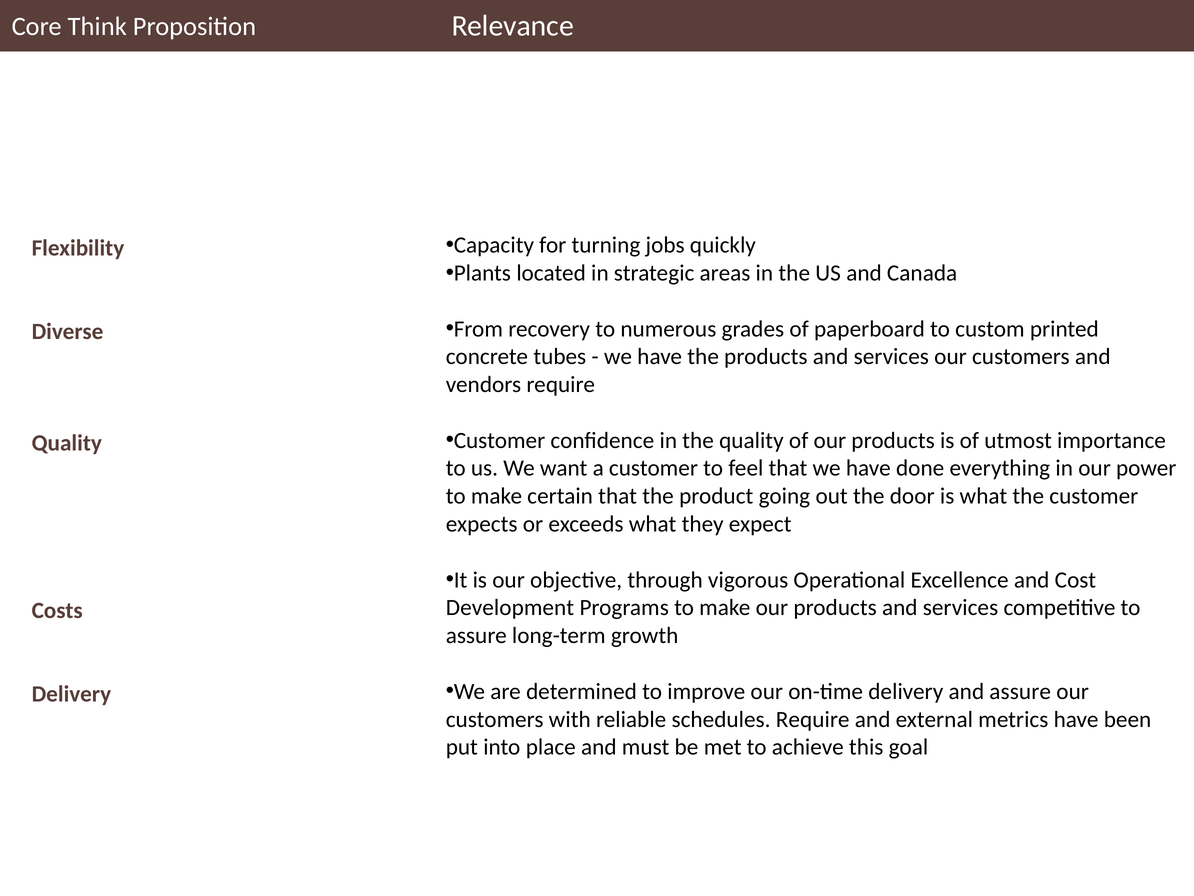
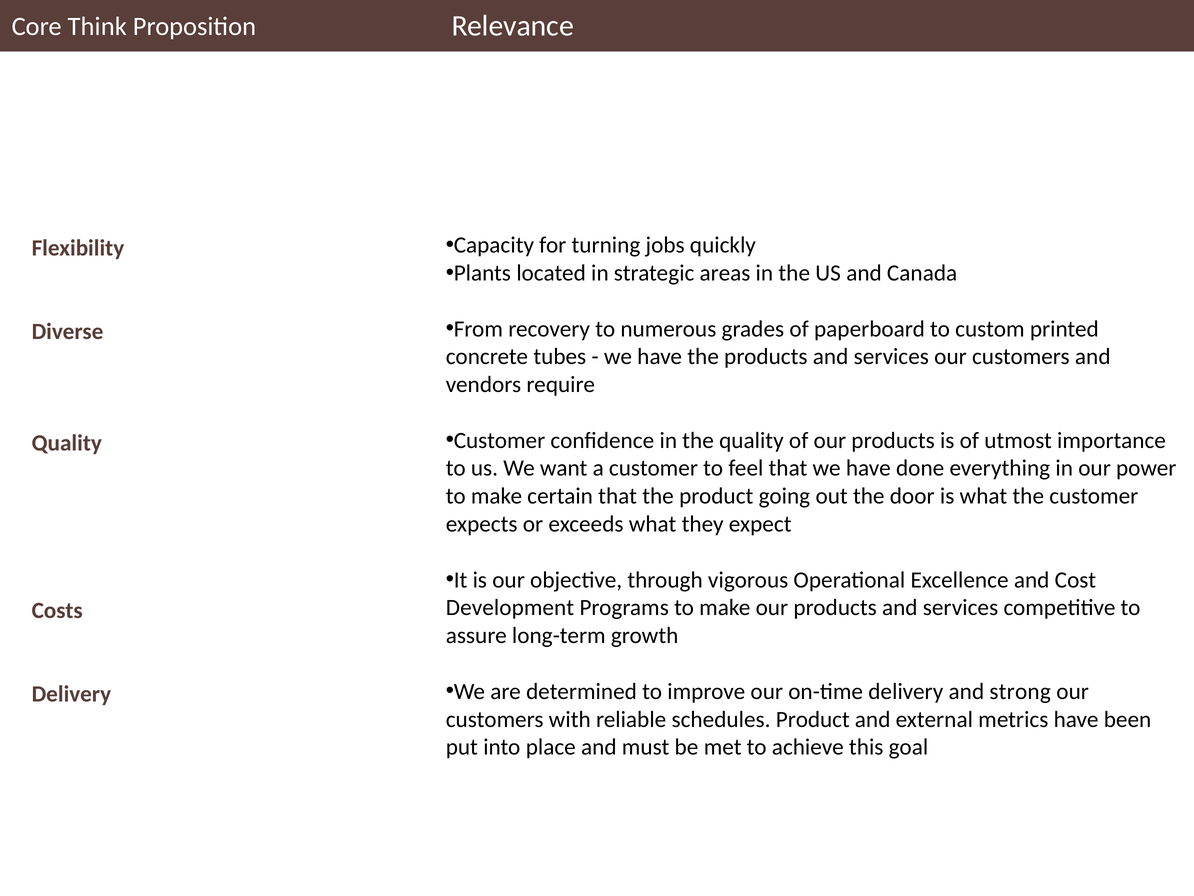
and assure: assure -> strong (1020, 691)
schedules Require: Require -> Product (813, 719)
